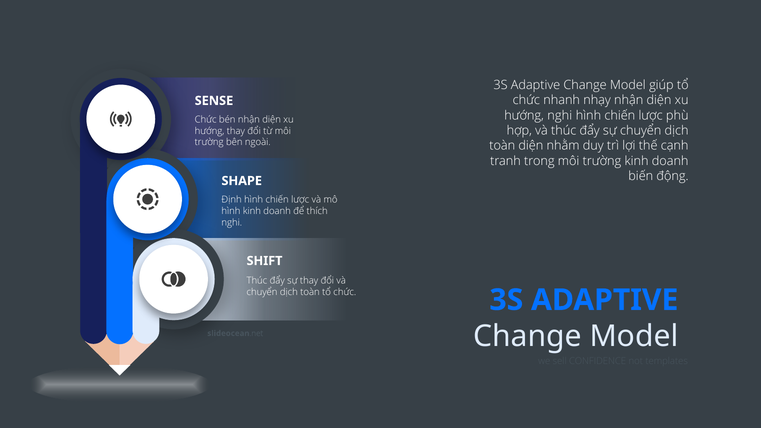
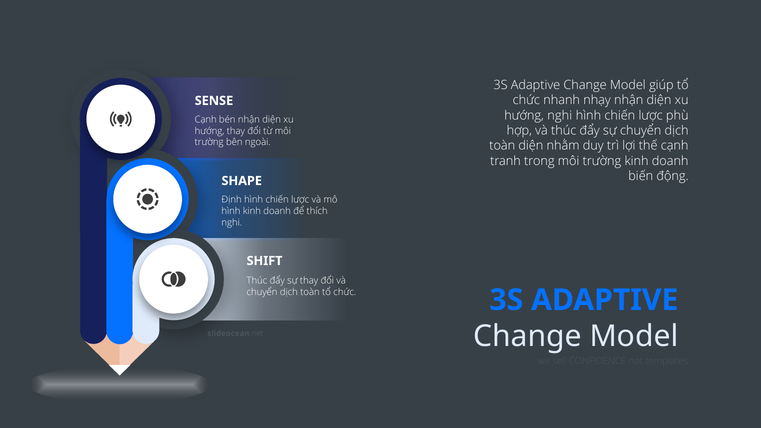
Chức: Chức -> Cạnh (206, 120)
